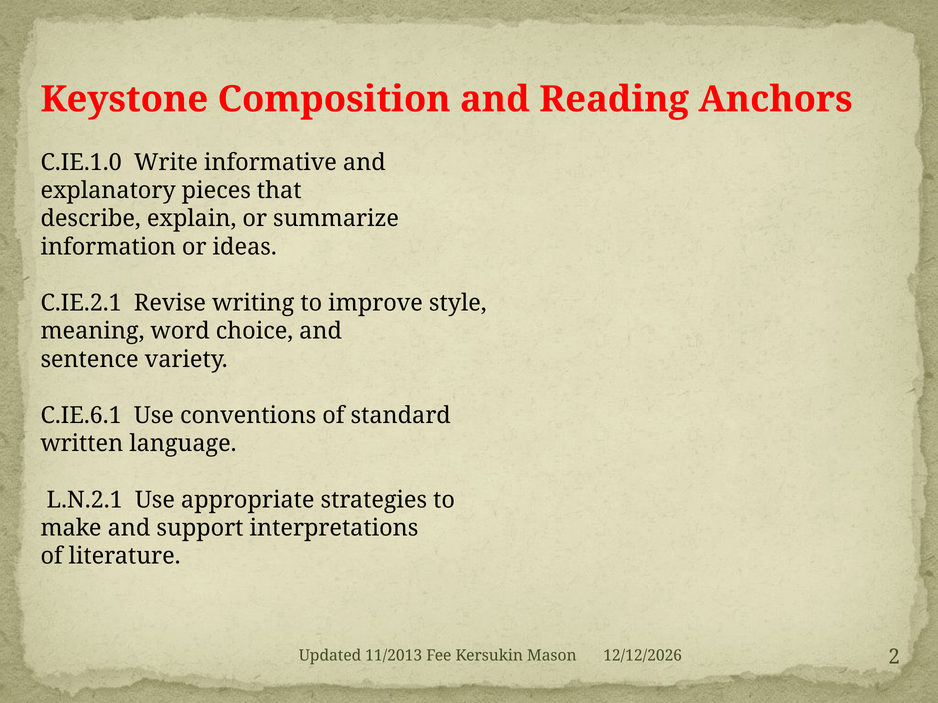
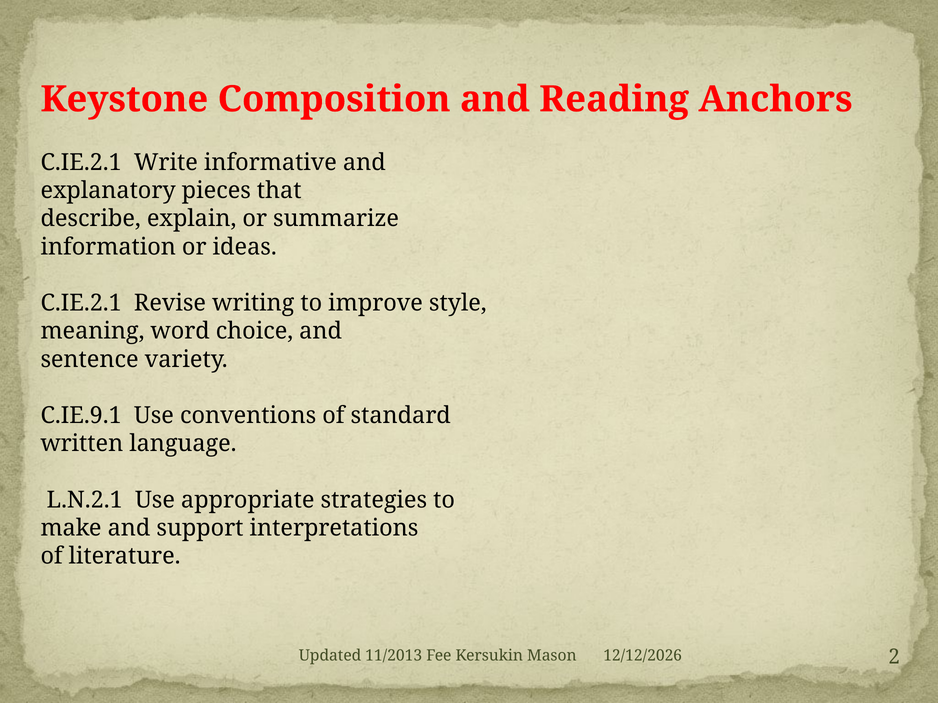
C.IE.1.0: C.IE.1.0 -> C.IE.2.1 (81, 163)
C.IE.6.1: C.IE.6.1 -> C.IE.9.1 (81, 416)
